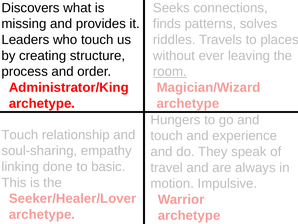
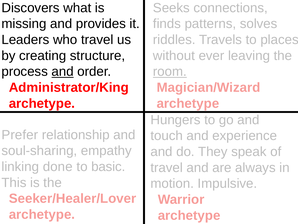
who touch: touch -> travel (97, 40)
and underline: none -> present (63, 71)
Touch: Touch -> Prefer (20, 135)
